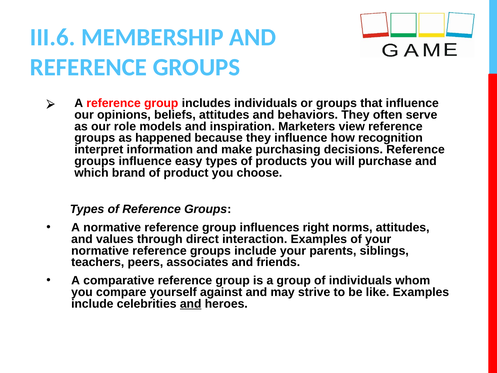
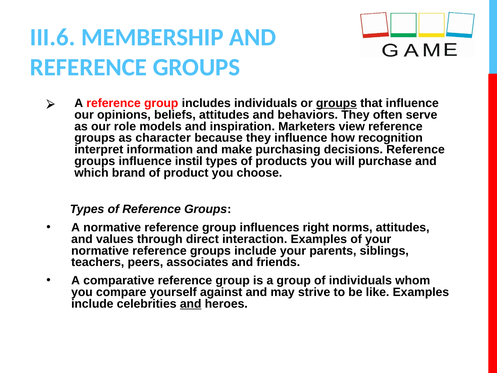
groups underline: none -> present (336, 103)
happened: happened -> character (163, 138)
easy: easy -> instil (189, 161)
